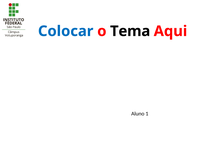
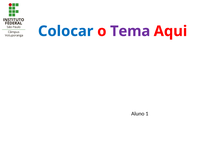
Tema colour: black -> purple (130, 31)
